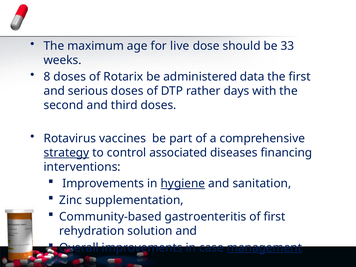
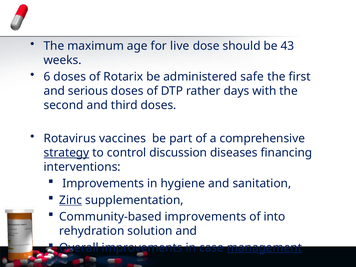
33: 33 -> 43 (288, 46)
8: 8 -> 6 (47, 77)
data: data -> safe (252, 77)
associated: associated -> discussion (178, 153)
hygiene underline: present -> none (183, 184)
Zinc underline: none -> present (71, 200)
Community-based gastroenteritis: gastroenteritis -> improvements (205, 217)
of first: first -> into (275, 217)
